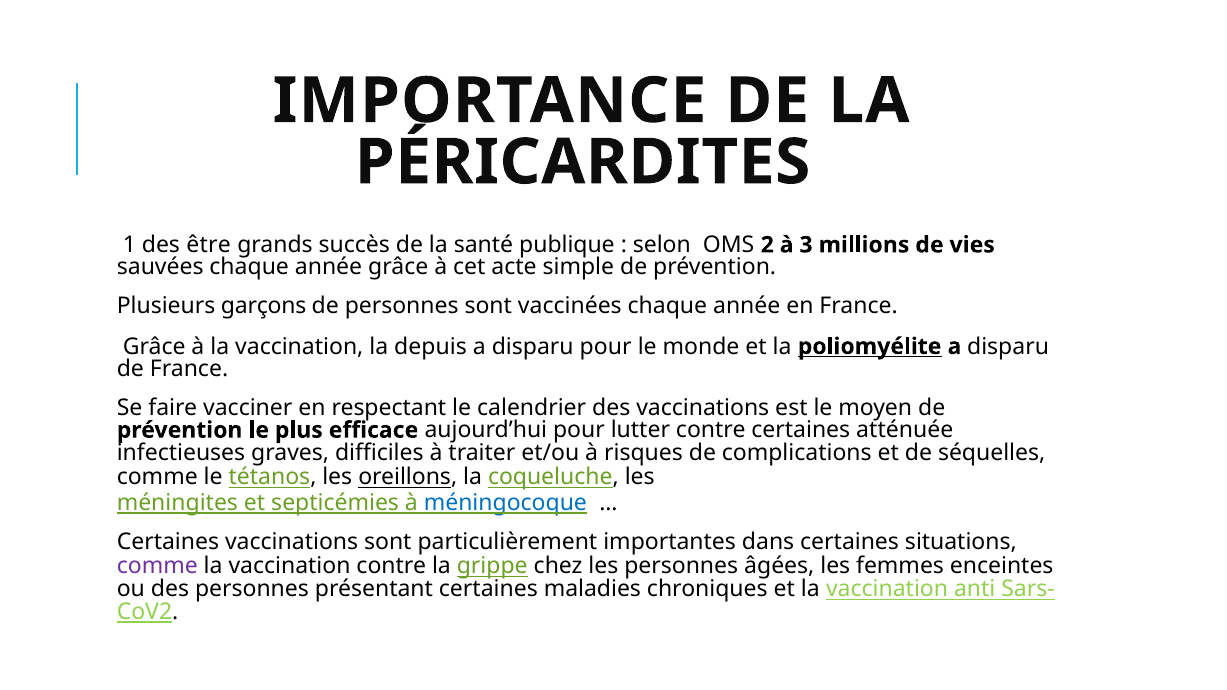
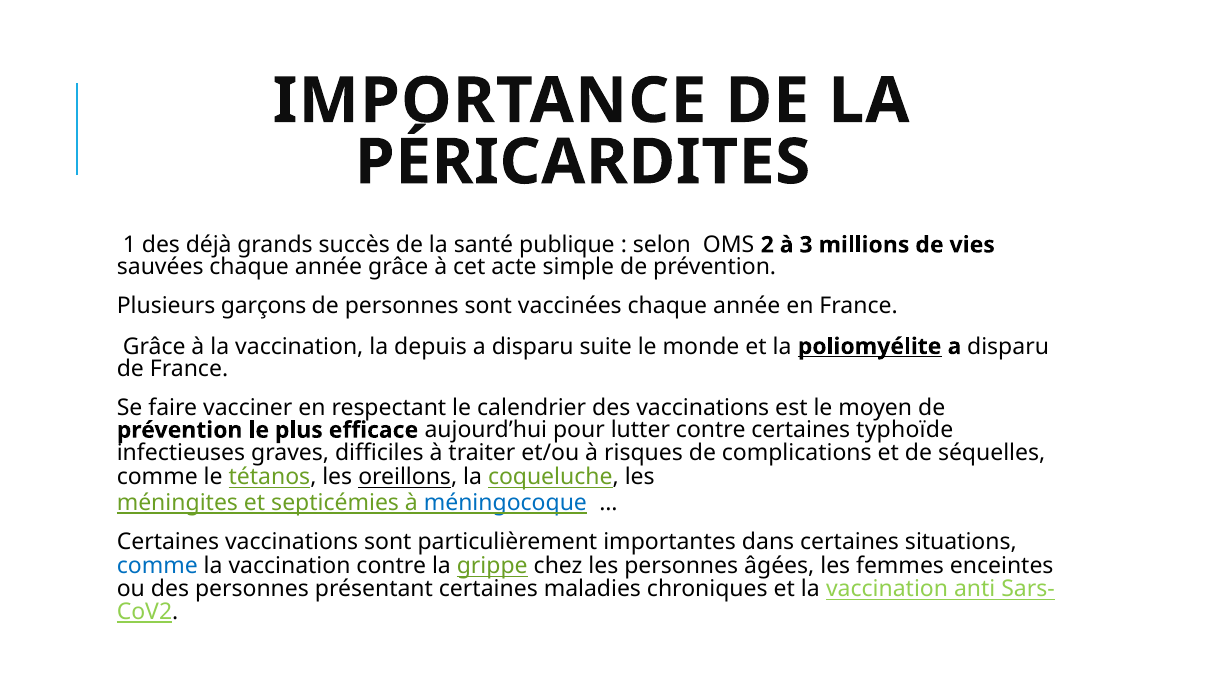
être: être -> déjà (209, 245)
disparu pour: pour -> suite (606, 347)
atténuée: atténuée -> typhoïde (905, 430)
comme colour: purple -> blue (157, 566)
